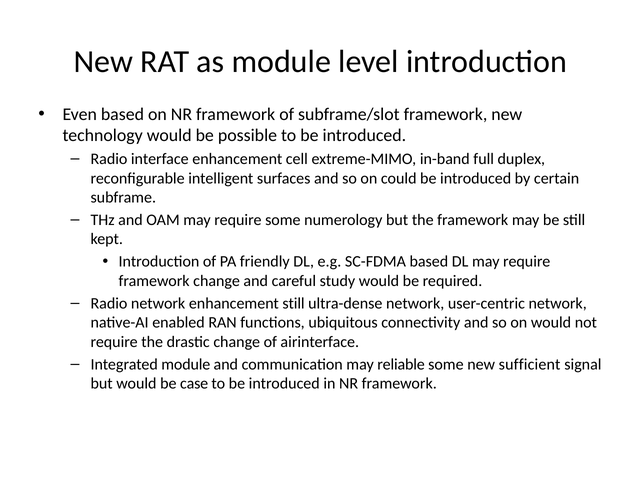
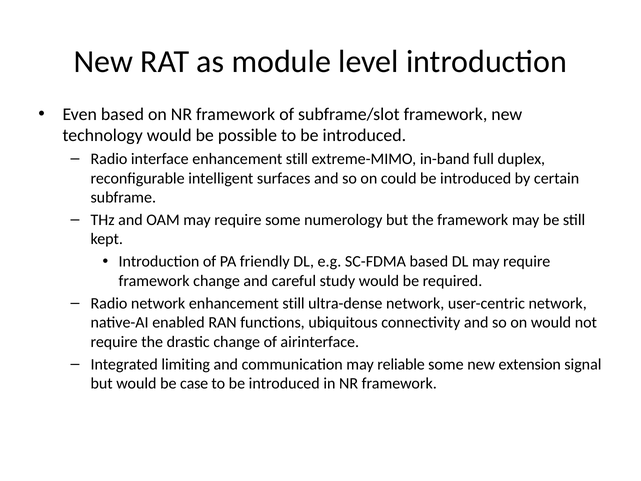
interface enhancement cell: cell -> still (297, 159)
Integrated module: module -> limiting (186, 364)
sufficient: sufficient -> extension (530, 364)
